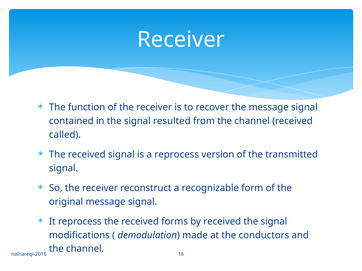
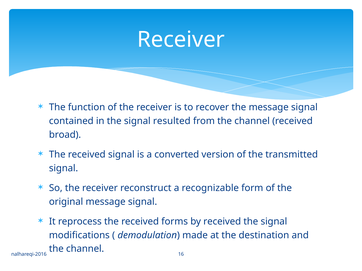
called: called -> broad (65, 135)
a reprocess: reprocess -> converted (177, 155)
conductors: conductors -> destination (264, 236)
